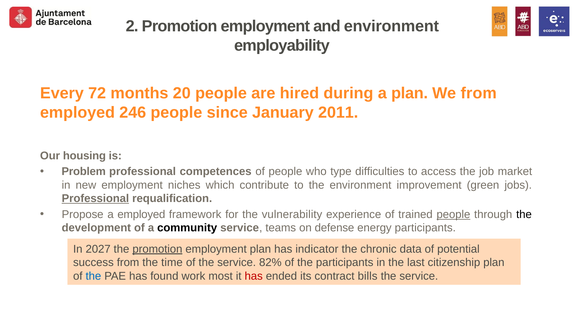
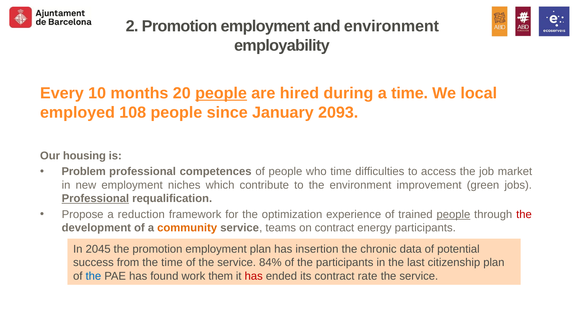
72: 72 -> 10 (97, 93)
people underline: none -> present (221, 93)
a plan: plan -> time (410, 93)
We from: from -> local (479, 93)
246: 246 -> 108 (133, 112)
2011: 2011 -> 2093 (338, 112)
who type: type -> time (341, 171)
a employed: employed -> reduction (141, 214)
vulnerability: vulnerability -> optimization (292, 214)
the colour: black -> red (524, 214)
community colour: black -> orange (187, 228)
on defense: defense -> contract (334, 228)
2027: 2027 -> 2045 (98, 249)
promotion underline: present -> none (157, 249)
indicator: indicator -> insertion (317, 249)
82%: 82% -> 84% (270, 262)
most: most -> them (221, 276)
bills: bills -> rate (368, 276)
